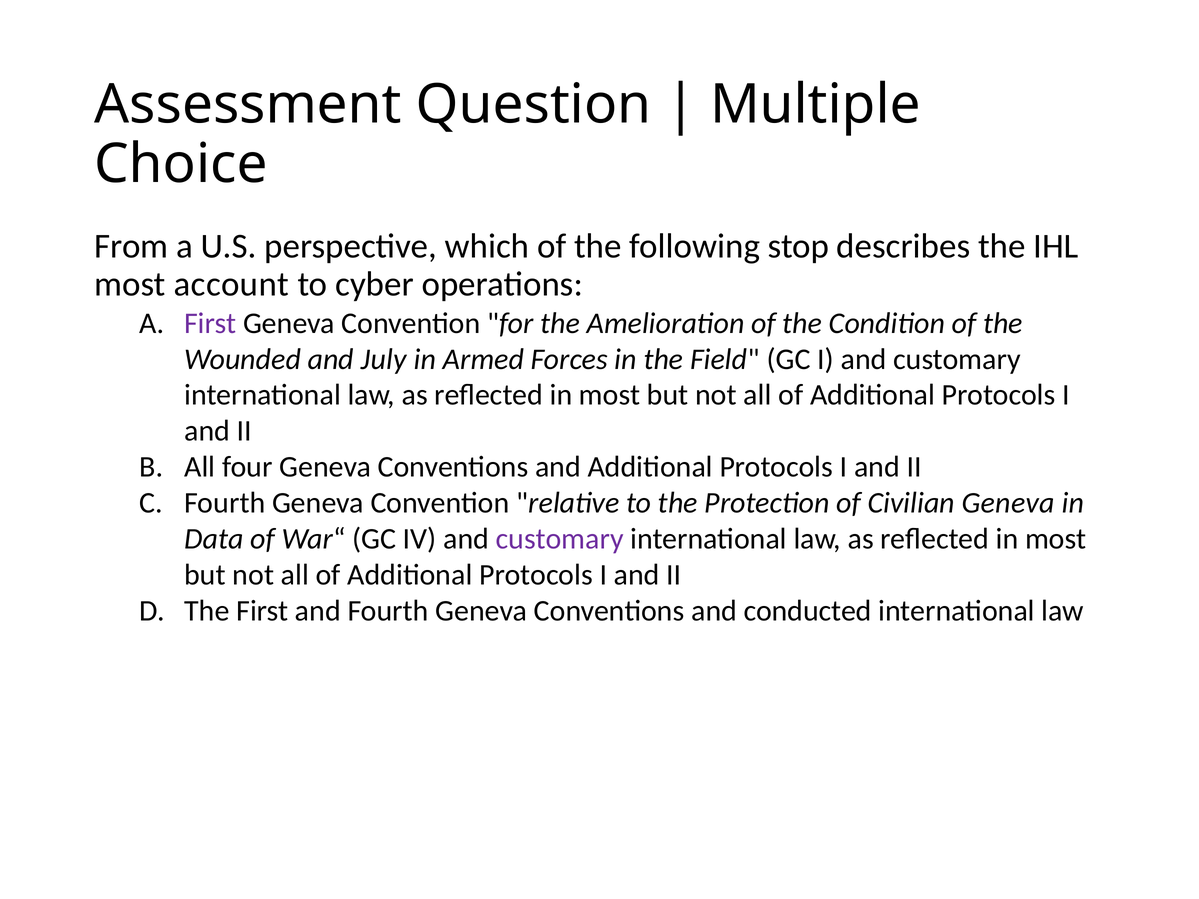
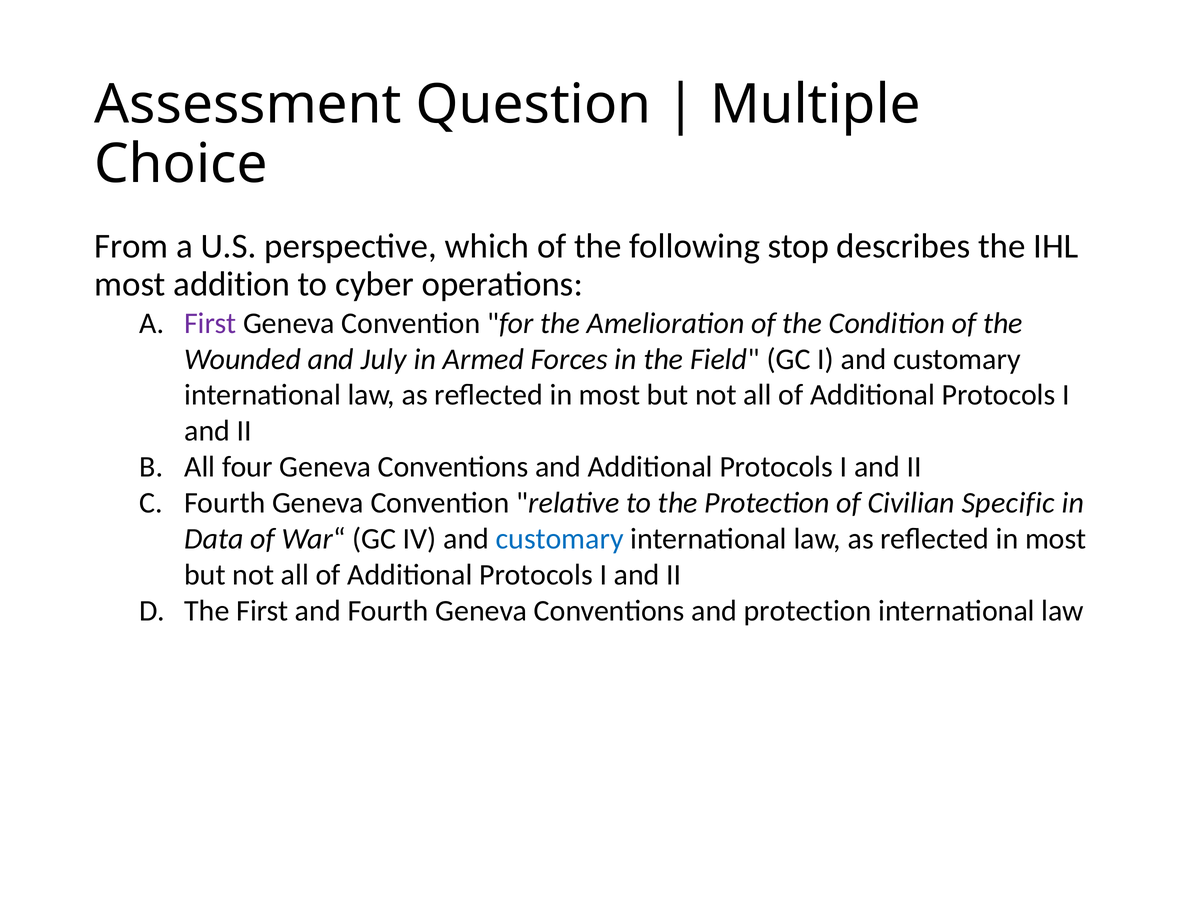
account: account -> addition (232, 284)
Civilian Geneva: Geneva -> Specific (1008, 503)
customary colour: purple -> blue (560, 539)
and conducted: conducted -> protection (808, 611)
